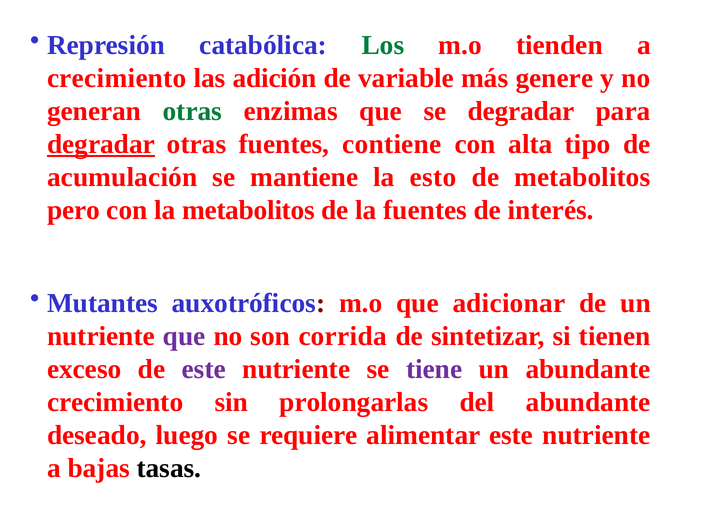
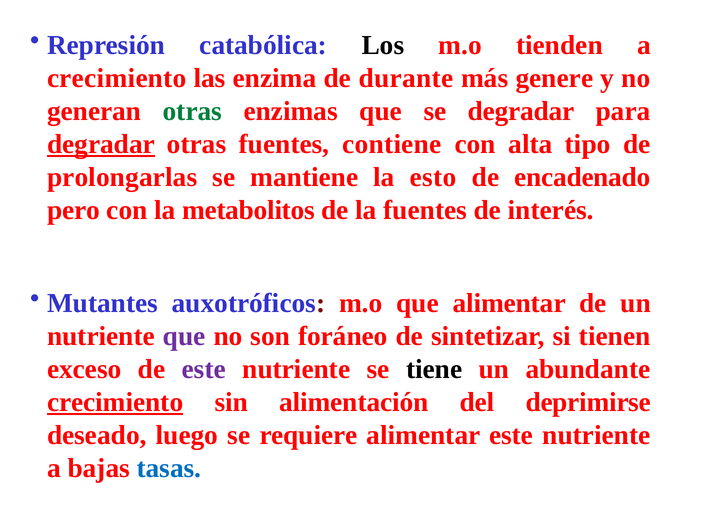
Los colour: green -> black (383, 45)
adición: adición -> enzima (274, 78)
variable: variable -> durante (406, 78)
acumulación: acumulación -> prolongarlas (122, 177)
de metabolitos: metabolitos -> encadenado (582, 177)
que adicionar: adicionar -> alimentar (509, 303)
corrida: corrida -> foráneo (343, 336)
tiene colour: purple -> black (434, 369)
crecimiento underline: none -> present (115, 402)
prolongarlas: prolongarlas -> alimentación (354, 402)
del abundante: abundante -> deprimirse (588, 402)
tasas colour: black -> blue (169, 468)
